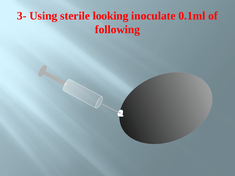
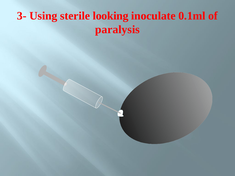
following: following -> paralysis (117, 30)
